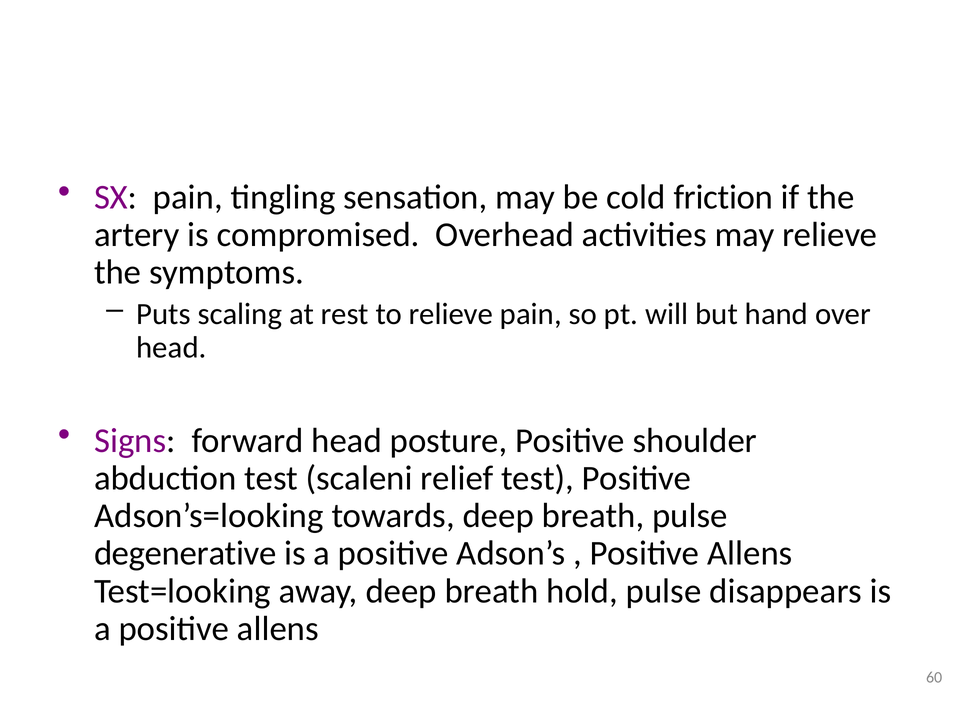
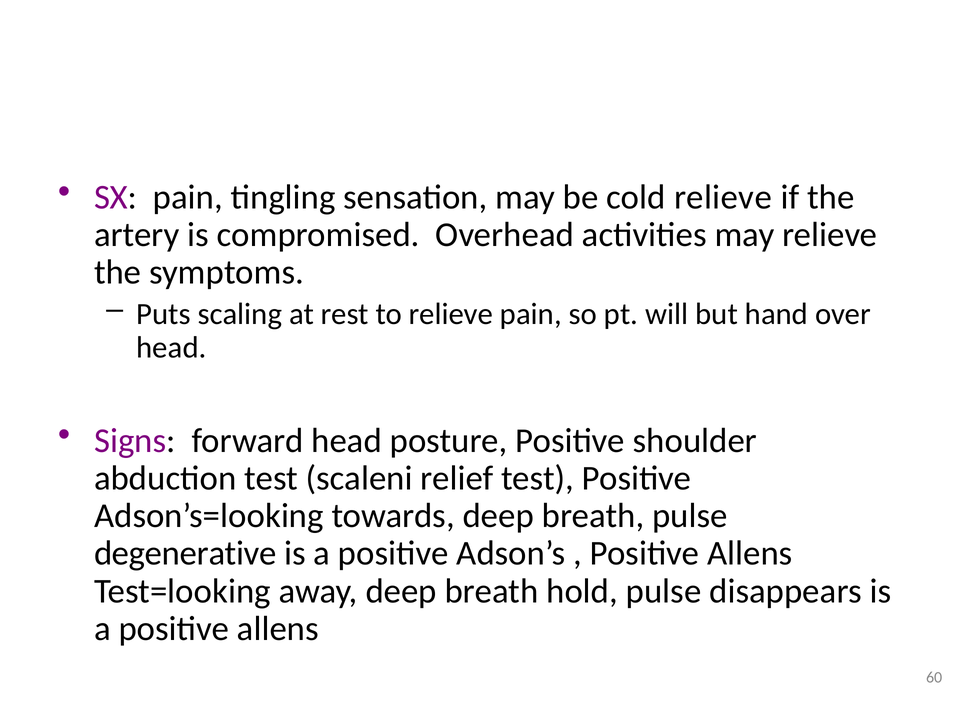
cold friction: friction -> relieve (723, 197)
